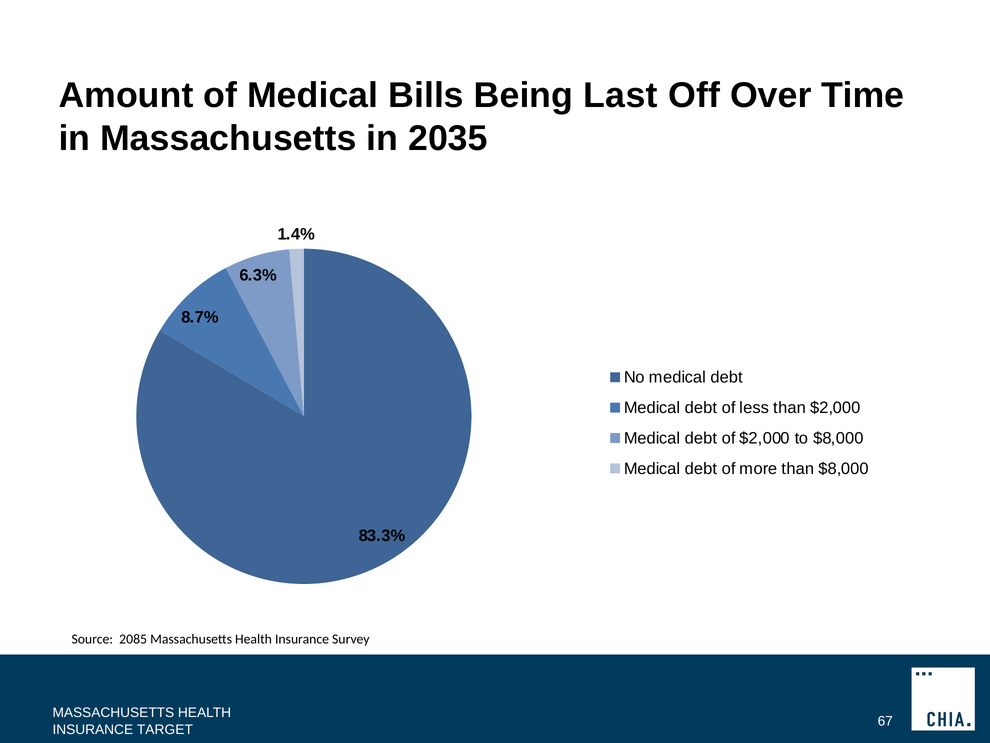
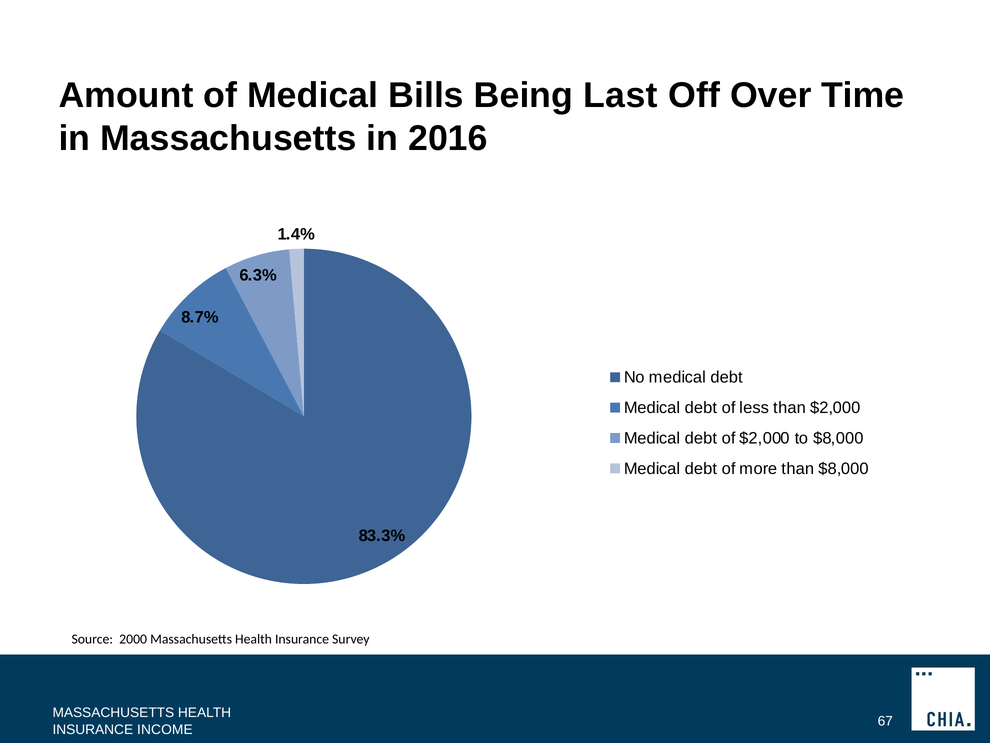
2035: 2035 -> 2016 (448, 138)
2085: 2085 -> 2000 (133, 639)
TARGET: TARGET -> INCOME (165, 729)
